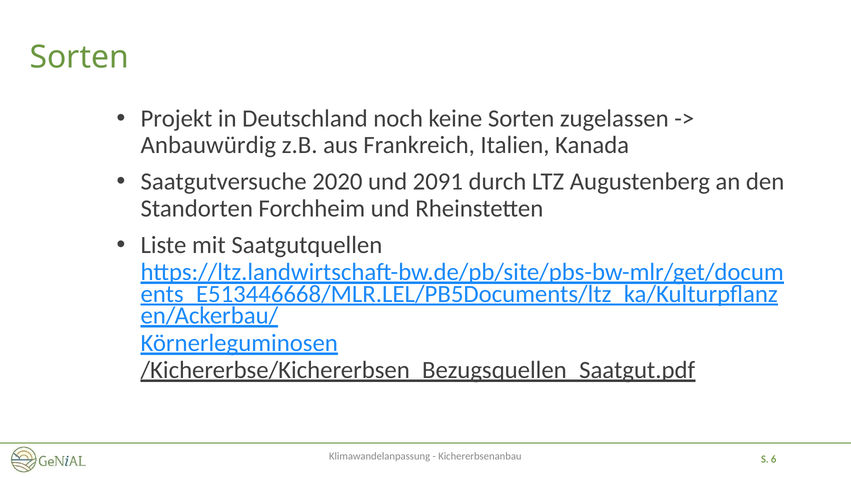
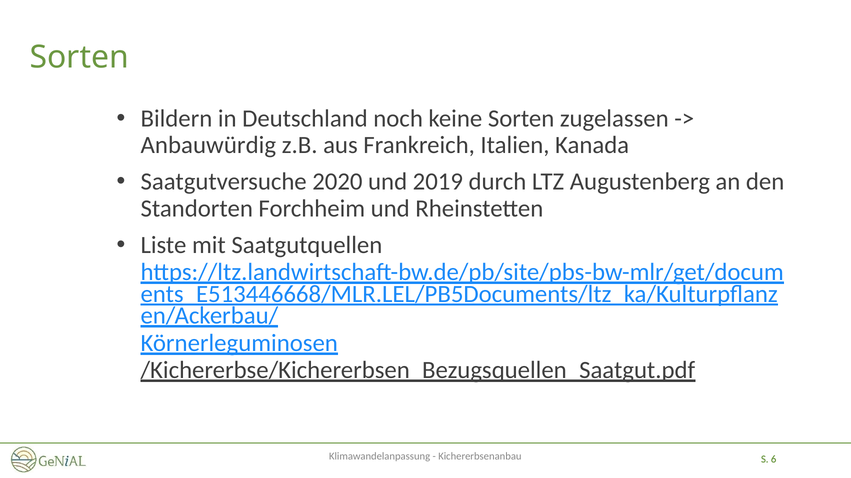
Projekt: Projekt -> Bildern (176, 119)
2091: 2091 -> 2019 (438, 182)
